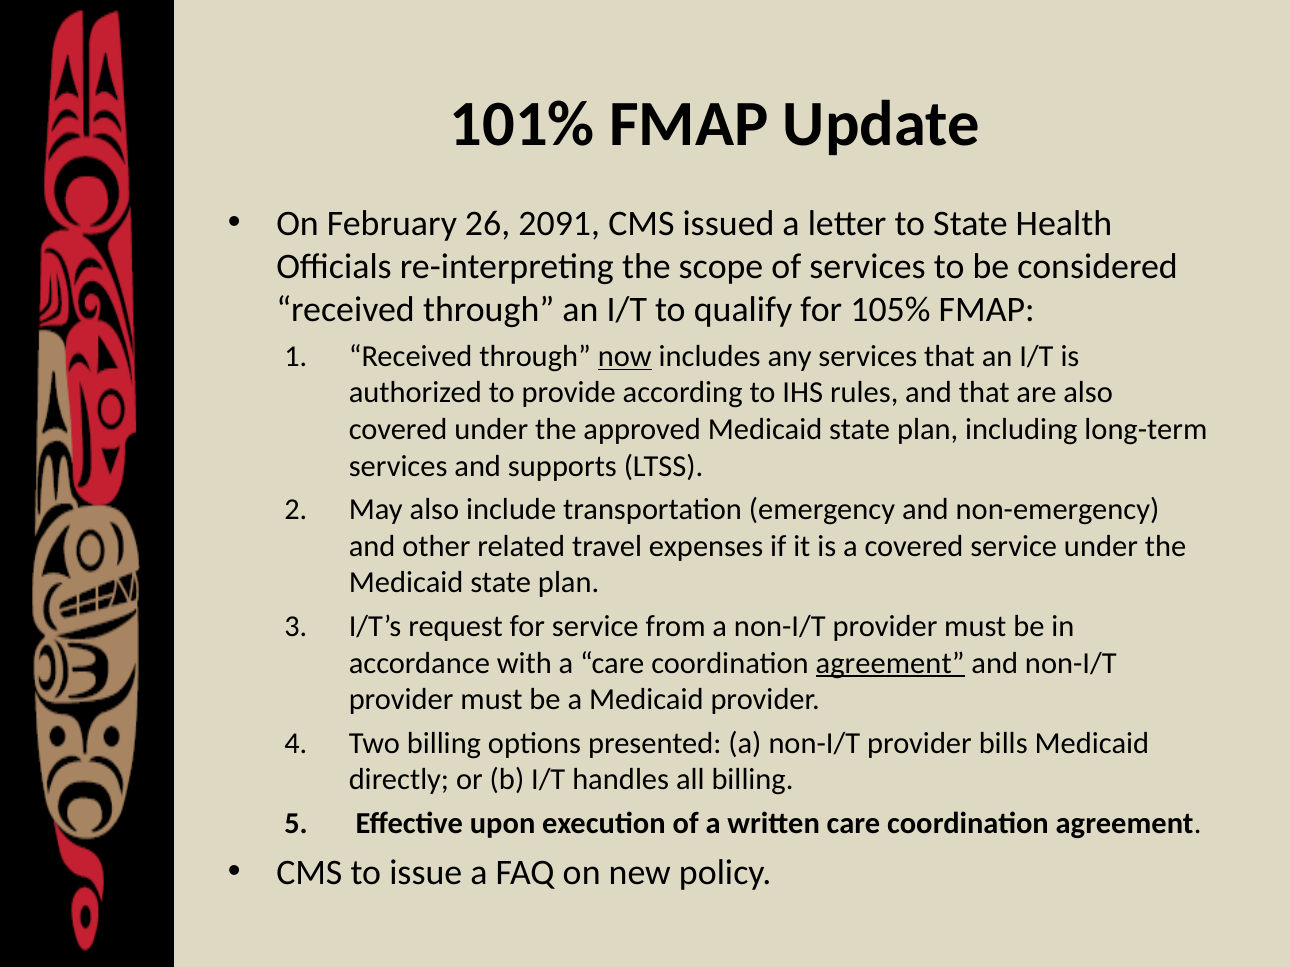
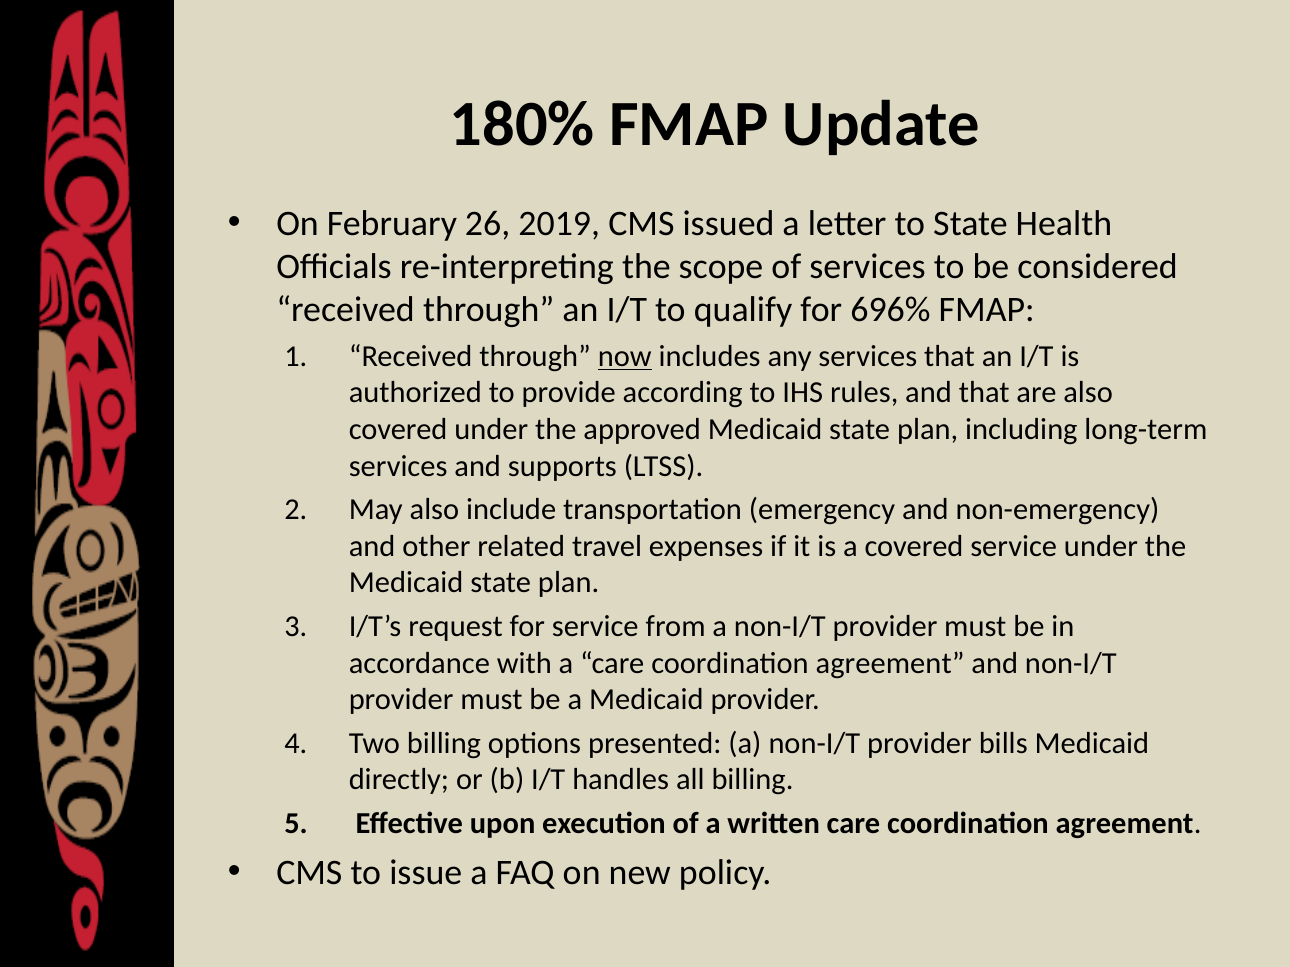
101%: 101% -> 180% (522, 124)
2091: 2091 -> 2019 (559, 224)
105%: 105% -> 696% (890, 310)
agreement underline: present -> none (890, 663)
